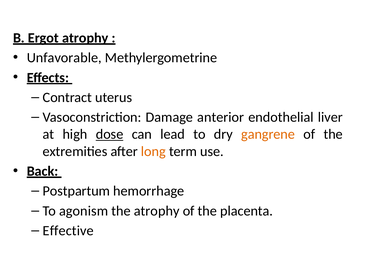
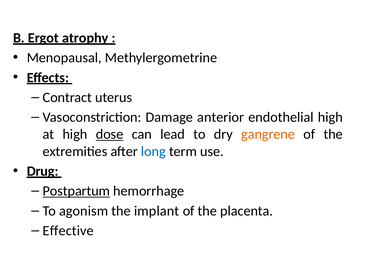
Unfavorable: Unfavorable -> Menopausal (64, 58)
endothelial liver: liver -> high (330, 117)
long colour: orange -> blue (153, 151)
Back: Back -> Drug (43, 171)
Postpartum underline: none -> present (76, 191)
the atrophy: atrophy -> implant (157, 211)
